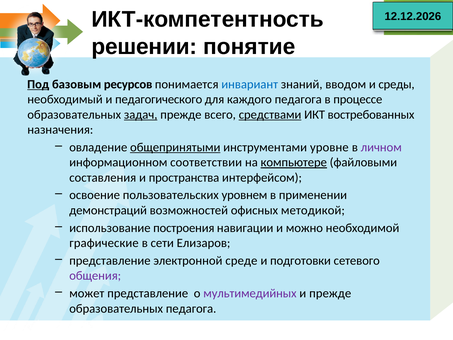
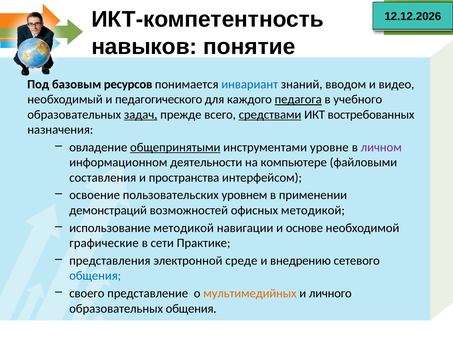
решении: решении -> навыков (144, 47)
Под underline: present -> none (38, 84)
среды: среды -> видео (396, 84)
педагога underline: none -> present (298, 99)
процессе: процессе -> учебного (358, 99)
соответствии: соответствии -> деятельности (206, 162)
компьютере underline: present -> none (294, 162)
использование построения: построения -> методикой (184, 228)
можно: можно -> основе (304, 228)
Елизаров: Елизаров -> Практике (204, 243)
представление: представление -> представления (110, 260)
подготовки: подготовки -> внедрению (301, 260)
общения colour: purple -> blue (95, 276)
может: может -> своего (87, 293)
мультимедийных colour: purple -> orange (250, 293)
и прежде: прежде -> личного (330, 293)
образовательных педагога: педагога -> общения (191, 308)
